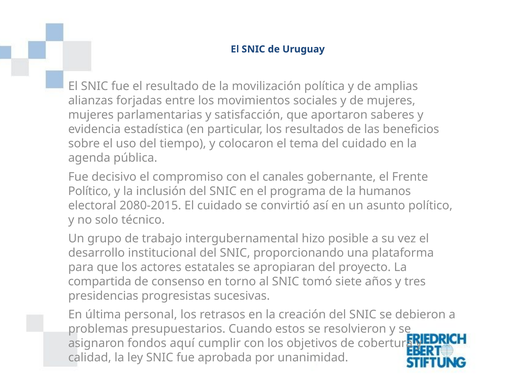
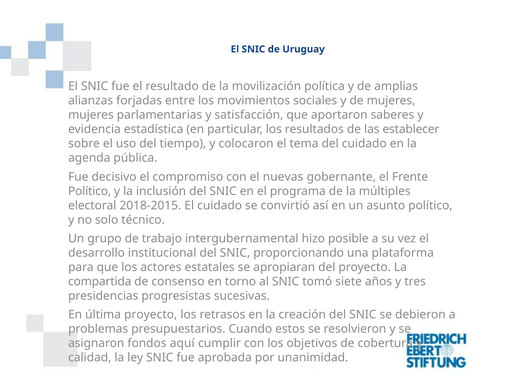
beneficios: beneficios -> establecer (411, 129)
canales: canales -> nuevas (283, 177)
humanos: humanos -> múltiples (385, 191)
2080-2015: 2080-2015 -> 2018-2015 (150, 205)
última personal: personal -> proyecto (151, 314)
